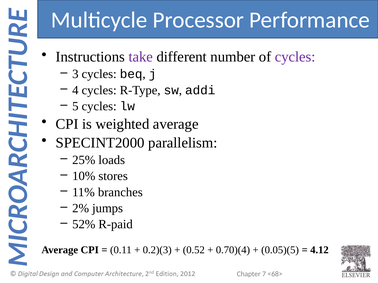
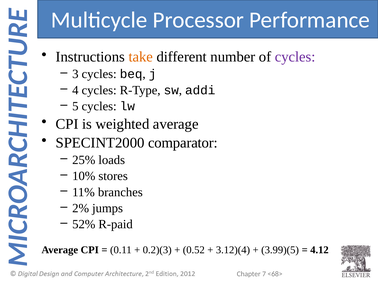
take colour: purple -> orange (141, 57)
parallelism: parallelism -> comparator (183, 143)
0.70)(4: 0.70)(4 -> 3.12)(4 (233, 250)
0.05)(5: 0.05)(5 -> 3.99)(5 (280, 250)
